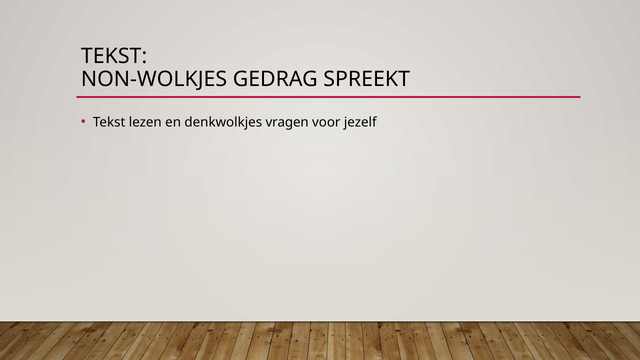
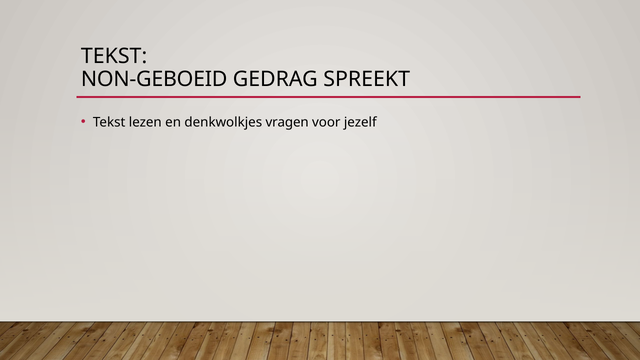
NON-WOLKJES: NON-WOLKJES -> NON-GEBOEID (154, 79)
